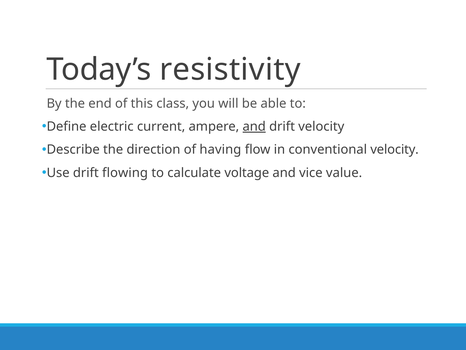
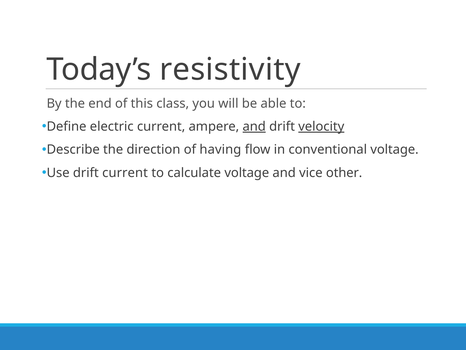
velocity underline: none -> present (321, 126)
conventional velocity: velocity -> voltage (394, 149)
drift flowing: flowing -> current (125, 173)
value: value -> other (344, 173)
